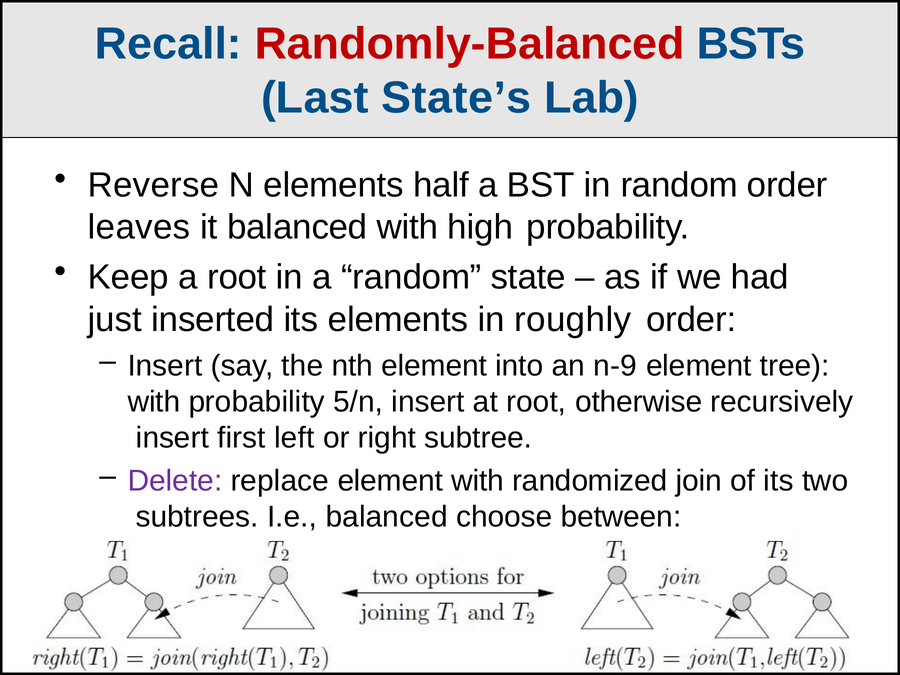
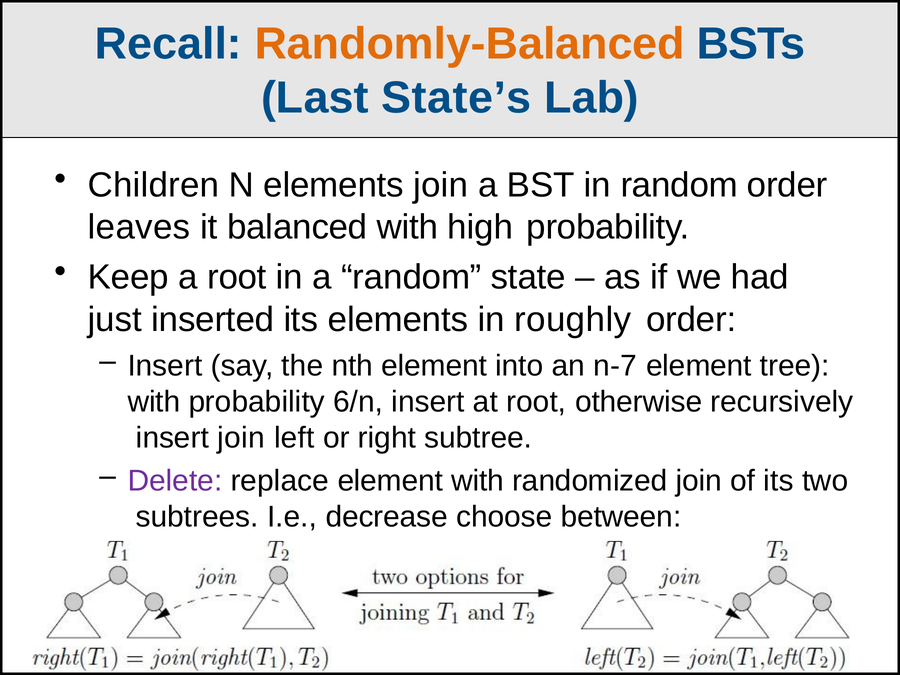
Randomly-Balanced colour: red -> orange (470, 44)
Reverse: Reverse -> Children (154, 185)
elements half: half -> join (441, 185)
n-9: n-9 -> n-7 (615, 366)
5/n: 5/n -> 6/n (358, 402)
insert first: first -> join (241, 438)
I.e balanced: balanced -> decrease (387, 517)
